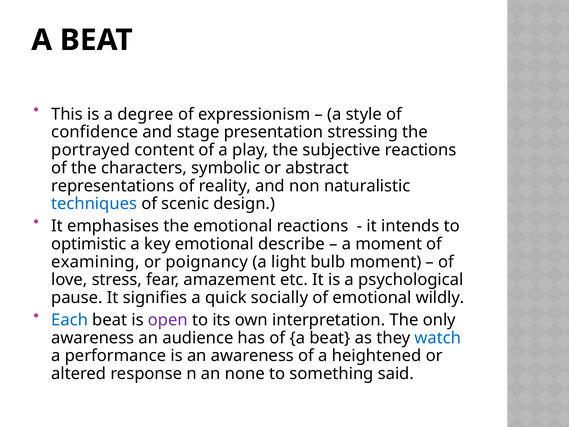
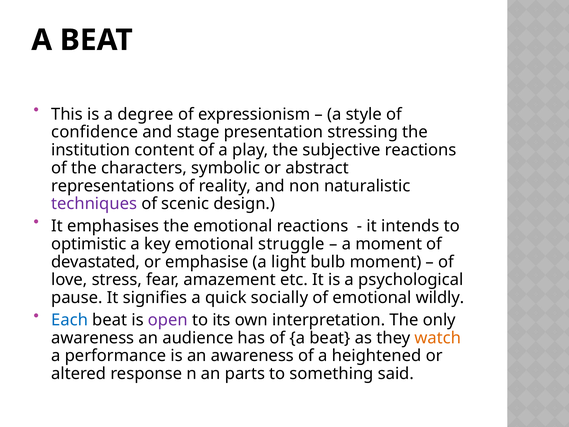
portrayed: portrayed -> institution (91, 150)
techniques colour: blue -> purple (94, 204)
describe: describe -> struggle (291, 244)
examining: examining -> devastated (96, 262)
poignancy: poignancy -> emphasise (207, 262)
watch colour: blue -> orange (438, 338)
none: none -> parts (245, 374)
